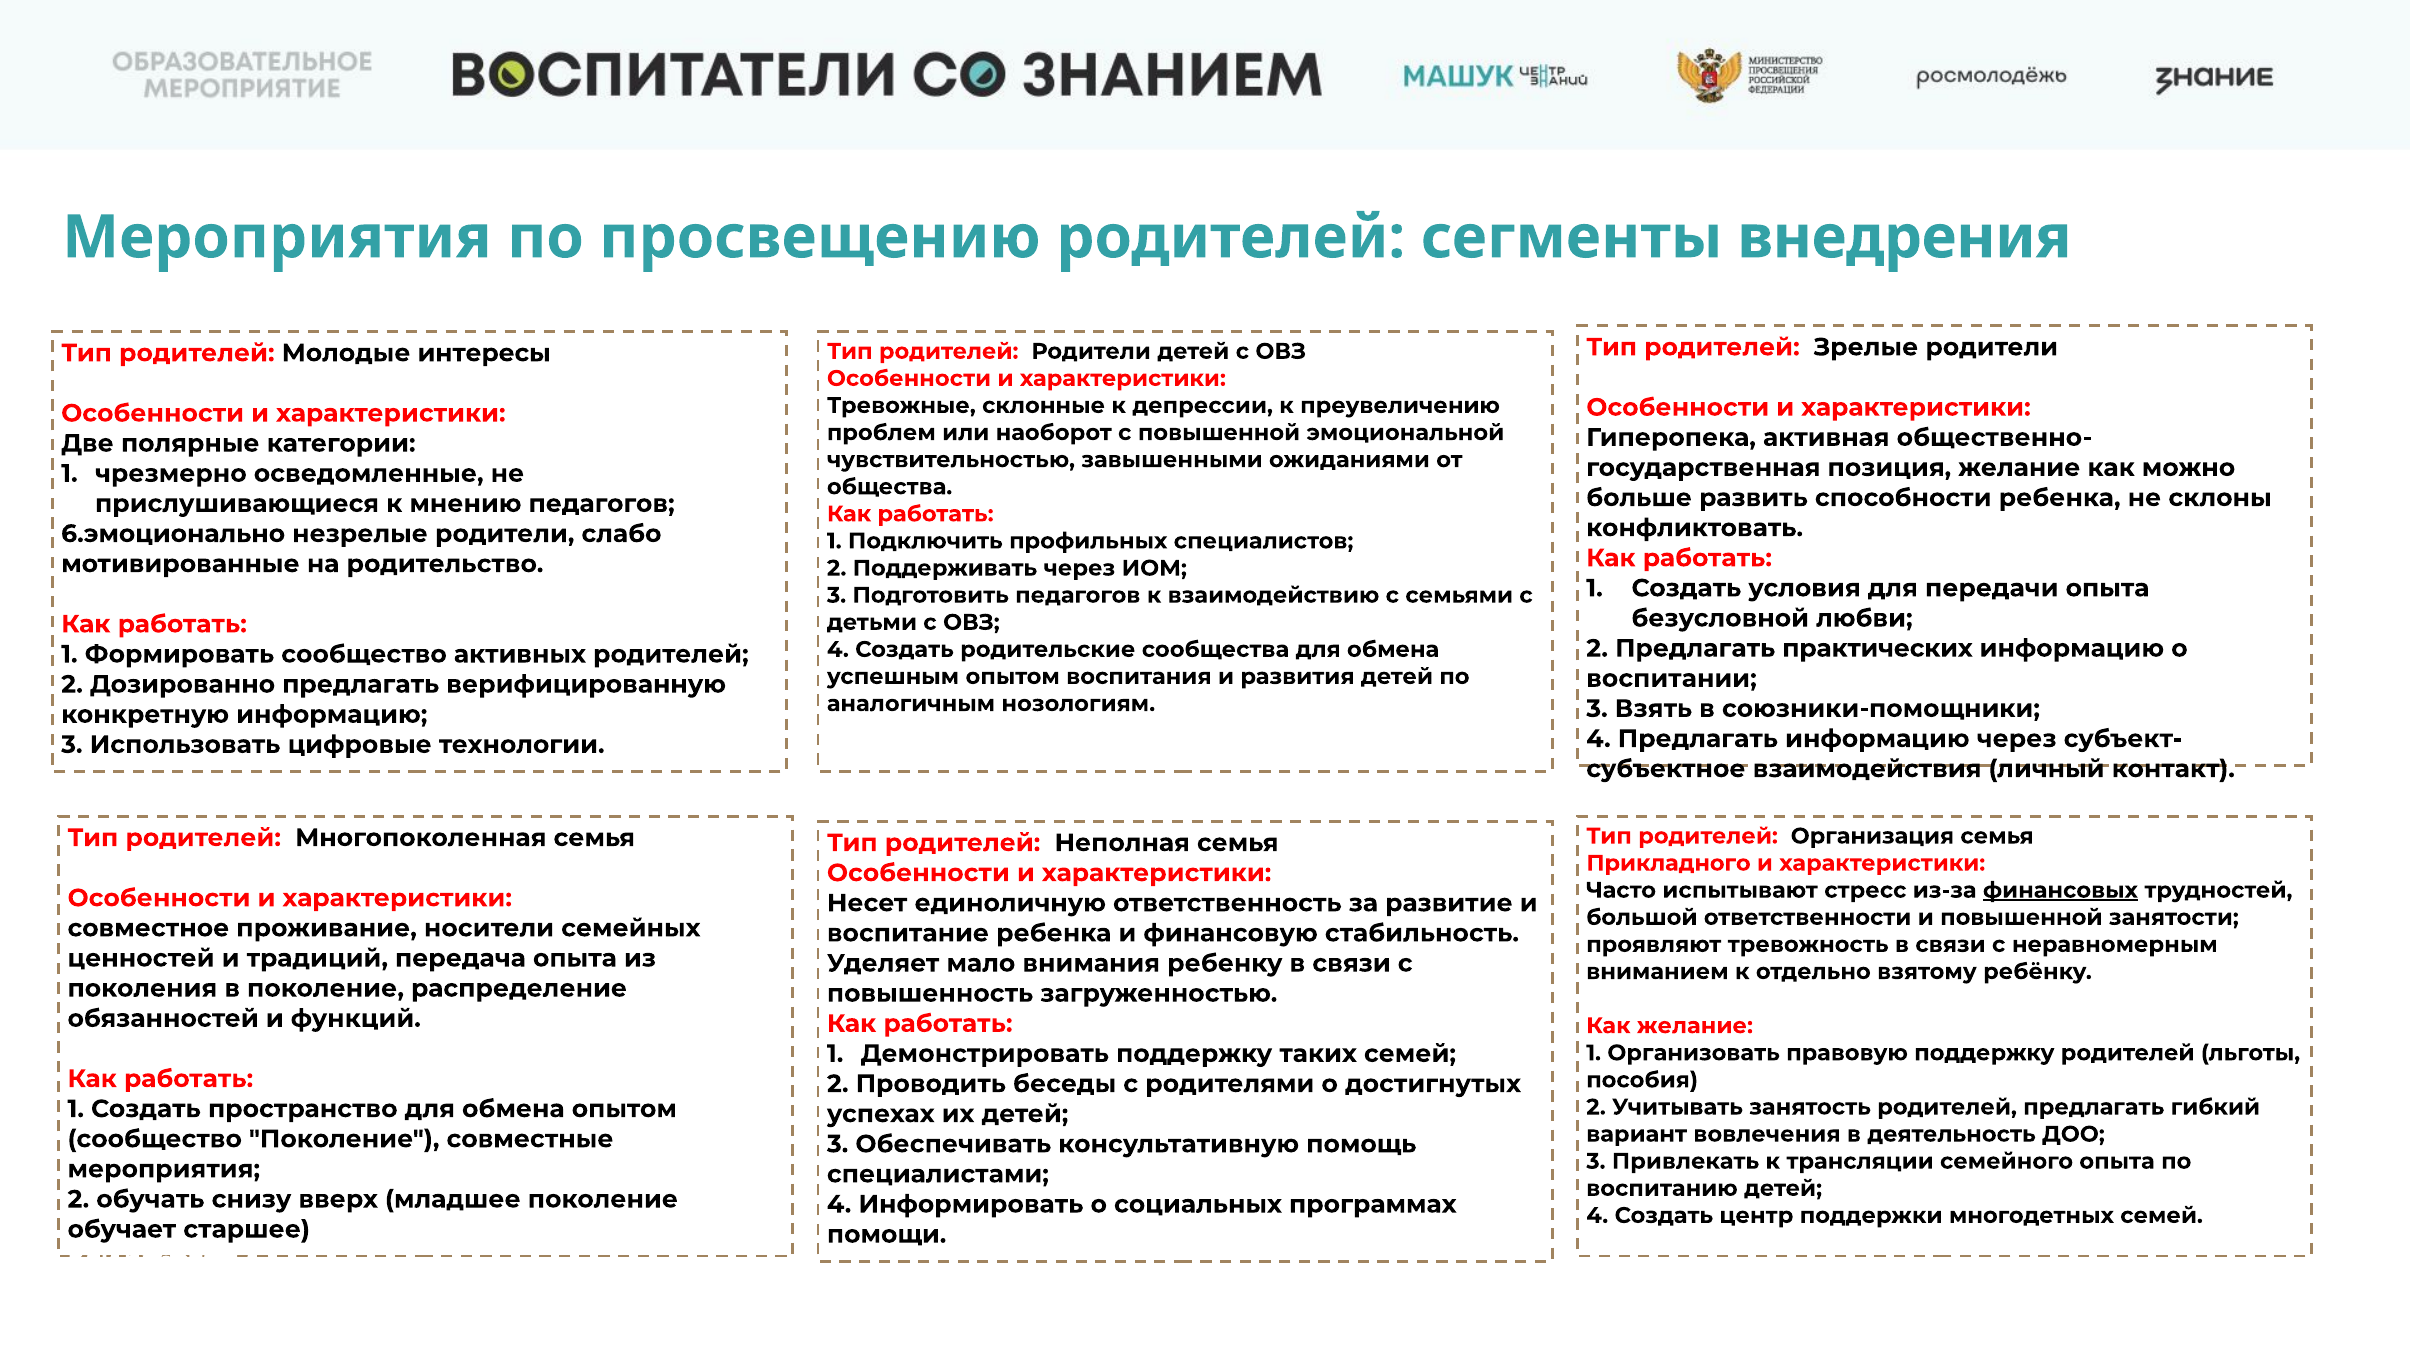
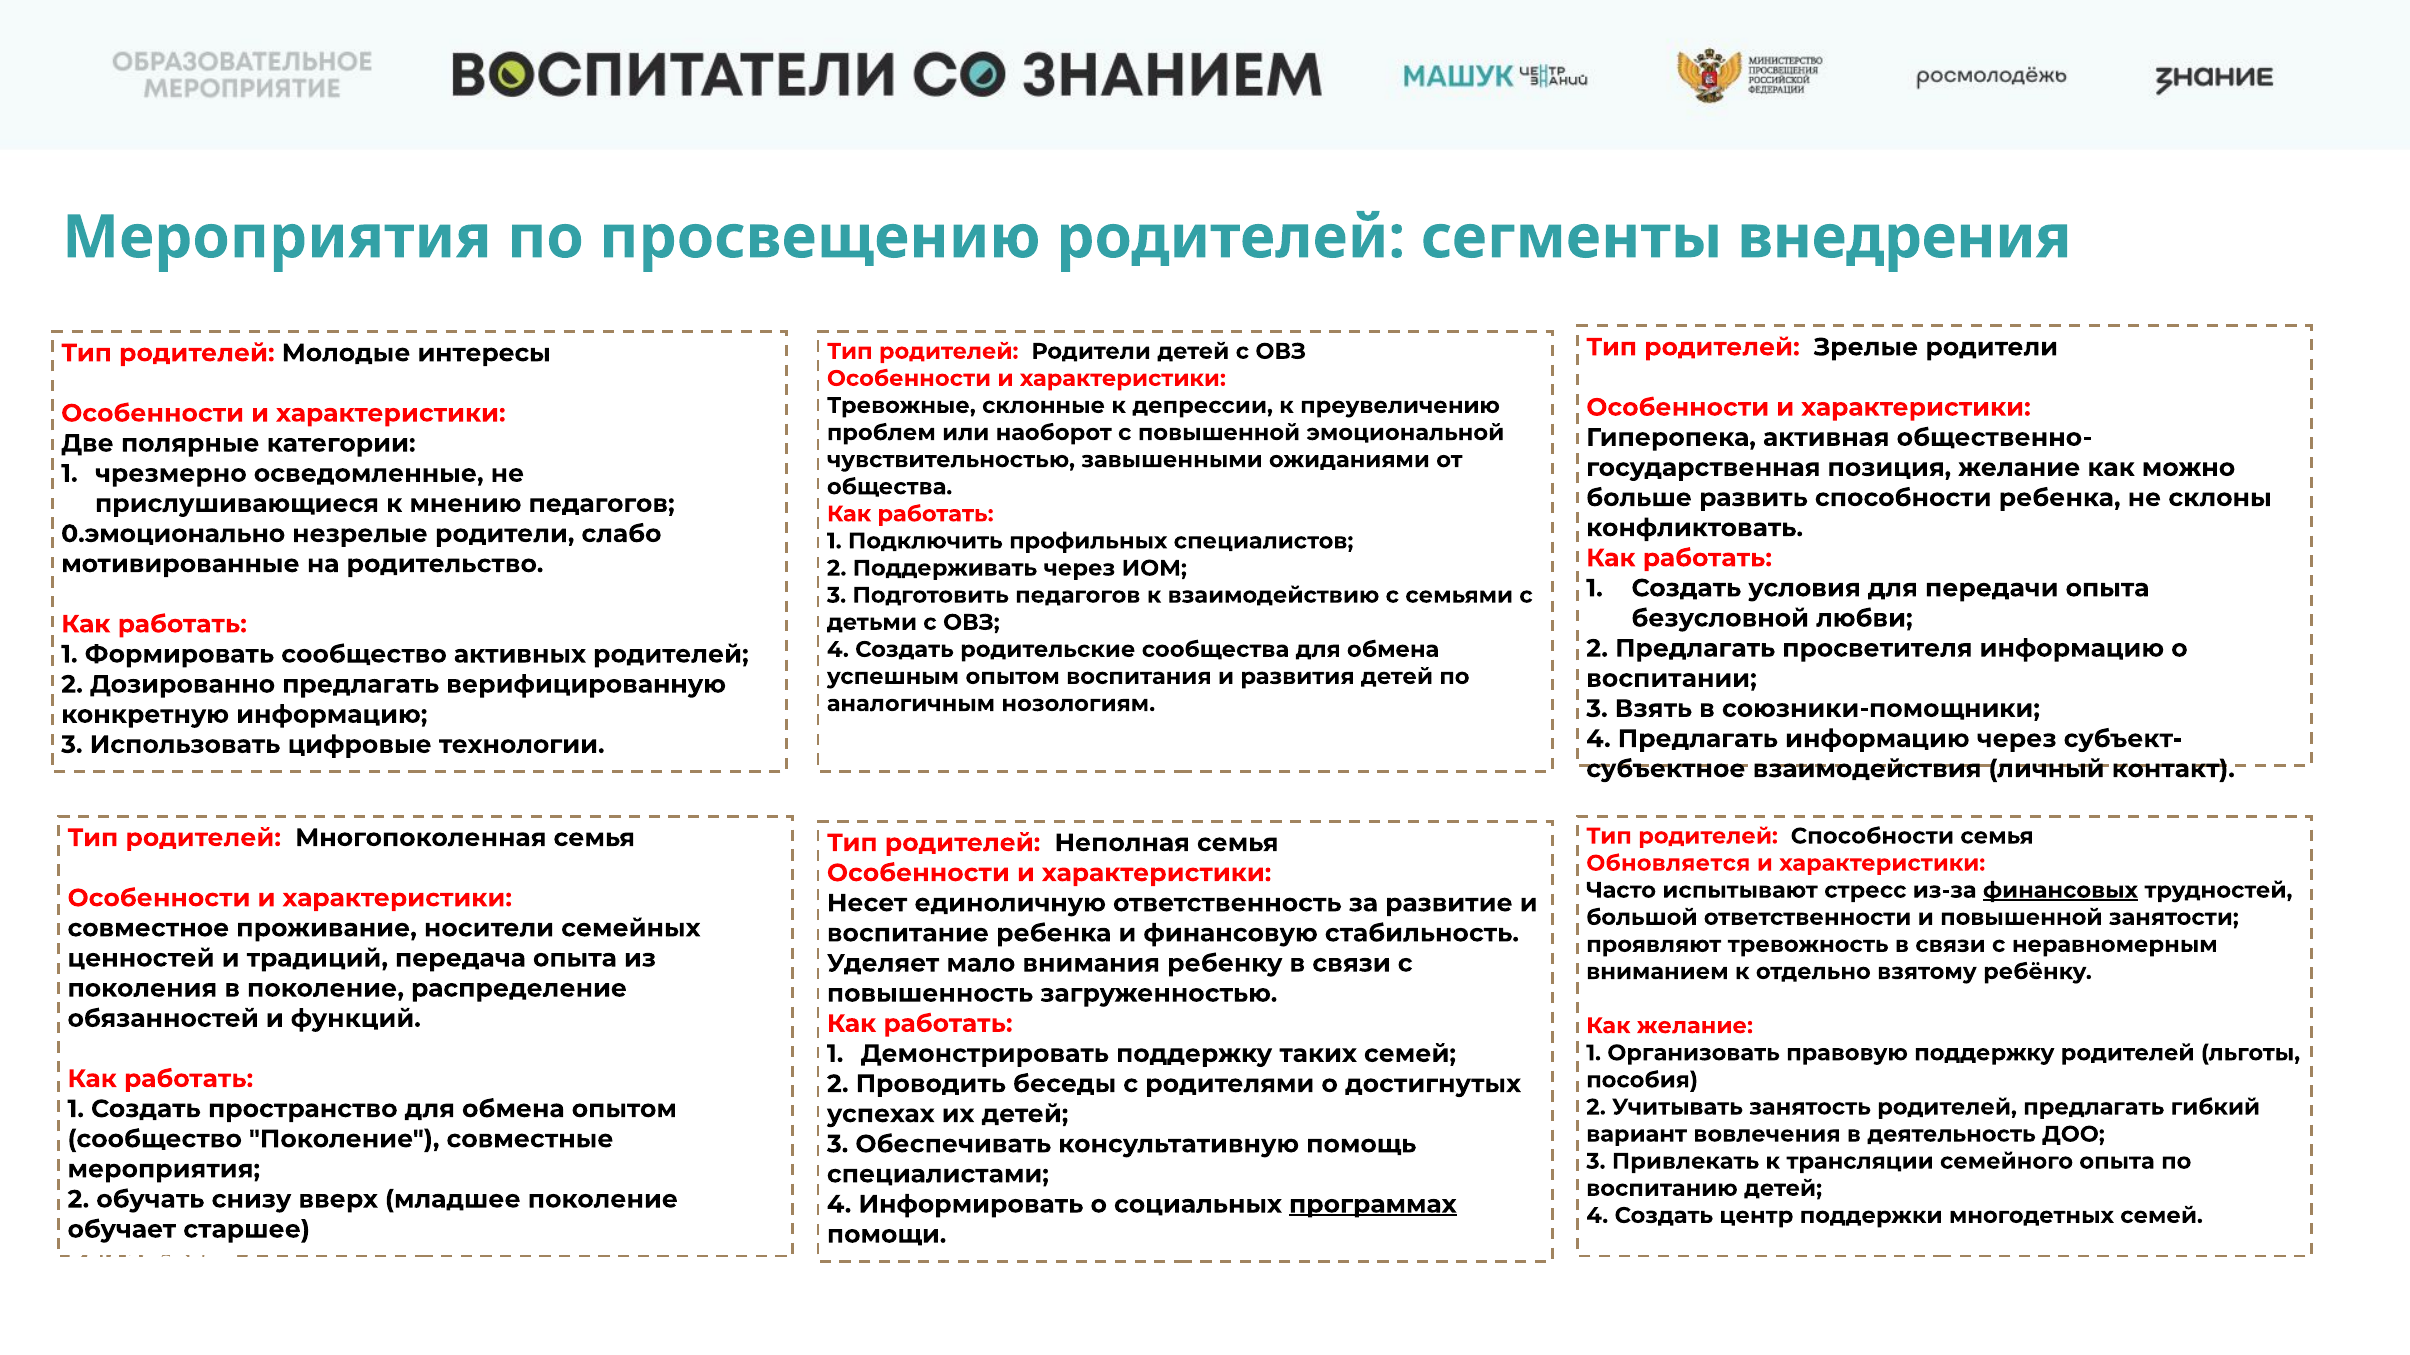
6.эмоционально: 6.эмоционально -> 0.эмоционально (173, 534)
практических: практических -> просветителя (1877, 649)
родителей Организация: Организация -> Способности (1872, 836)
Прикладного: Прикладного -> Обновляется (1668, 863)
программах underline: none -> present (1373, 1205)
